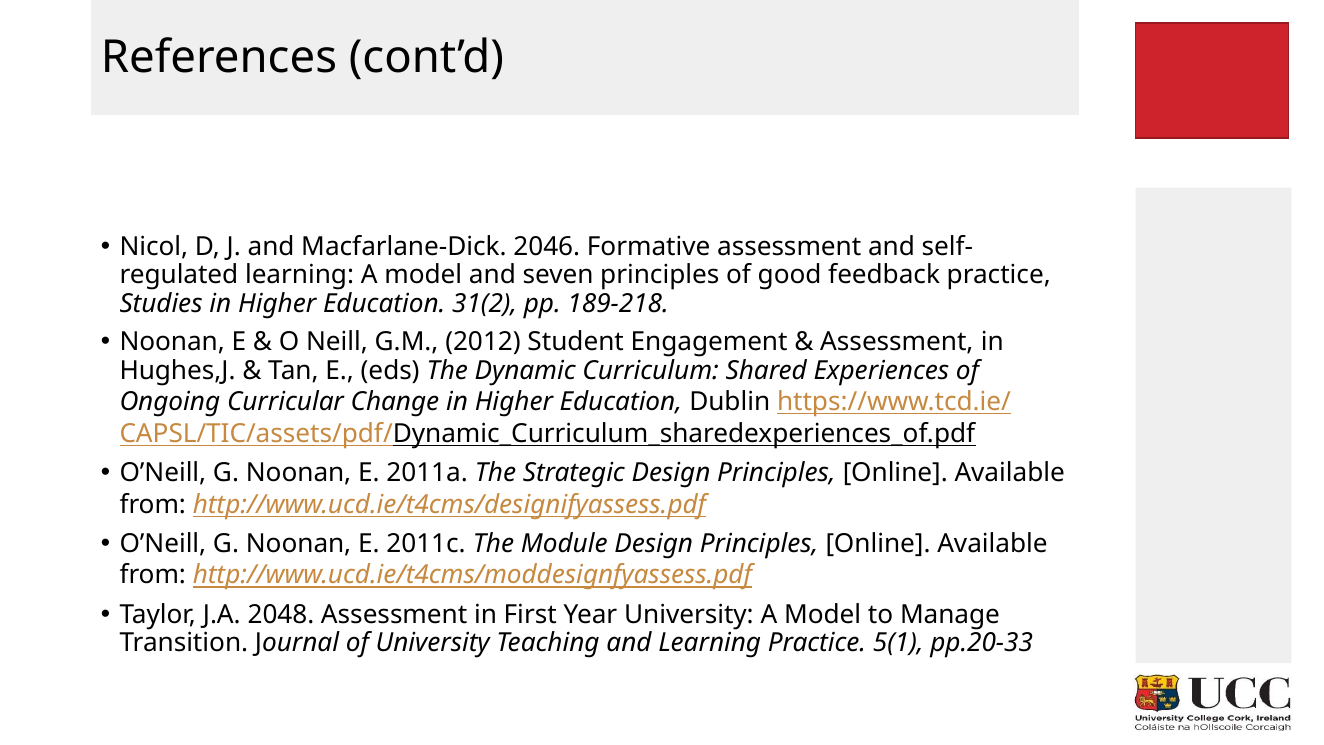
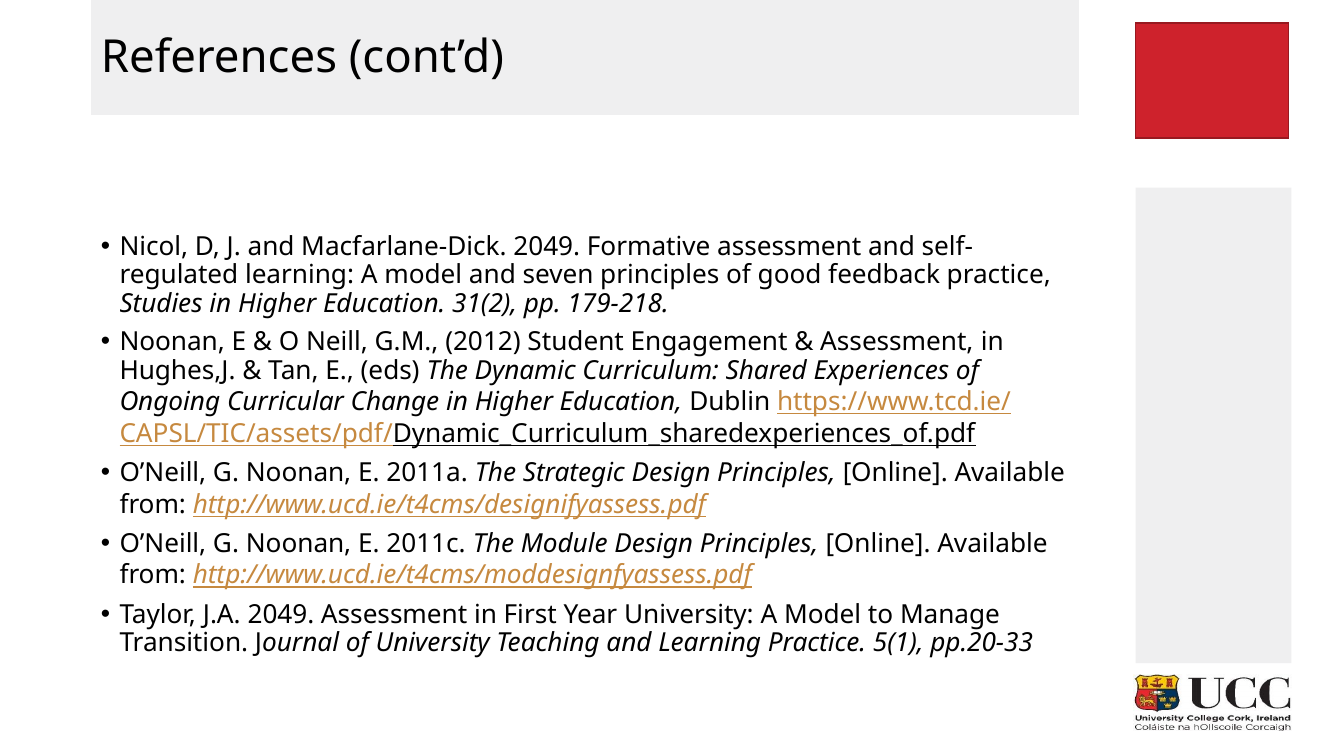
Macfarlane-Dick 2046: 2046 -> 2049 (547, 247)
189-218: 189-218 -> 179-218 (618, 303)
J.A 2048: 2048 -> 2049 (281, 614)
